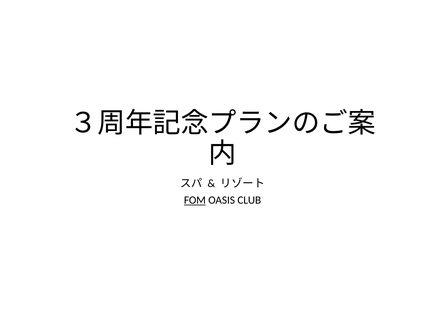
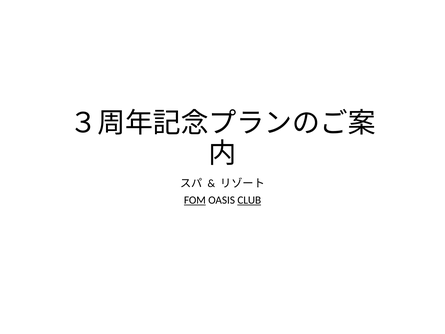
CLUB underline: none -> present (249, 200)
